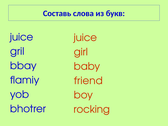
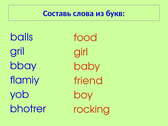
juice: juice -> balls (22, 37)
juice: juice -> food (85, 38)
